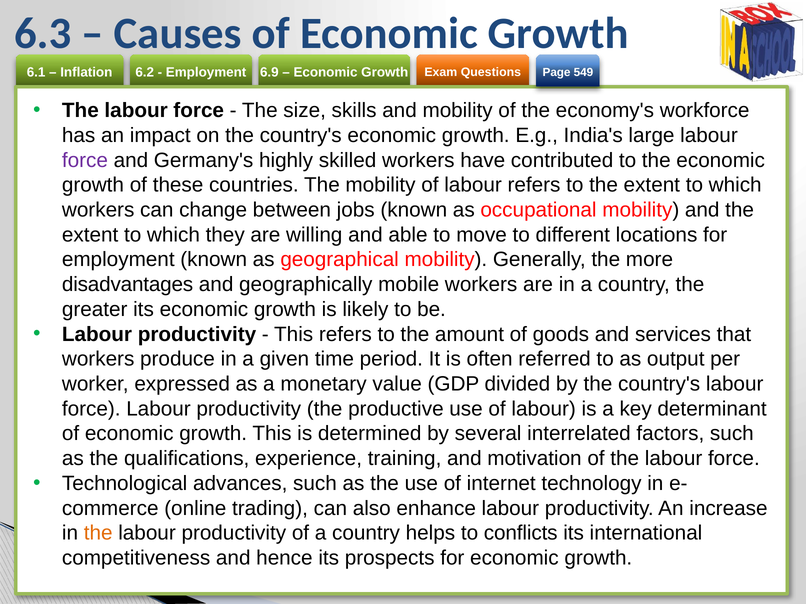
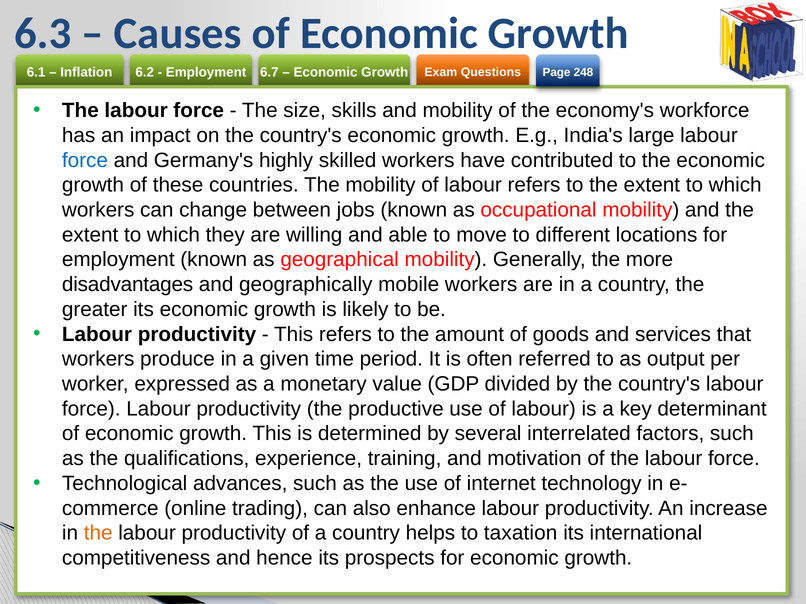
6.9: 6.9 -> 6.7 (269, 72)
549: 549 -> 248 (583, 72)
force colour: purple -> blue (85, 160)
conflicts: conflicts -> taxation (521, 534)
